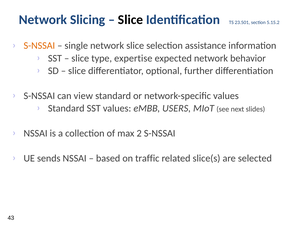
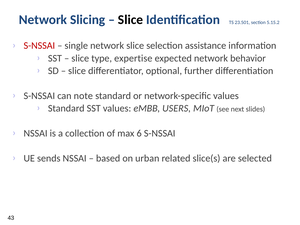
S-NSSAI colour: orange -> red (39, 46)
view: view -> note (83, 96)
2: 2 -> 6 (139, 133)
traffic: traffic -> urban (147, 158)
